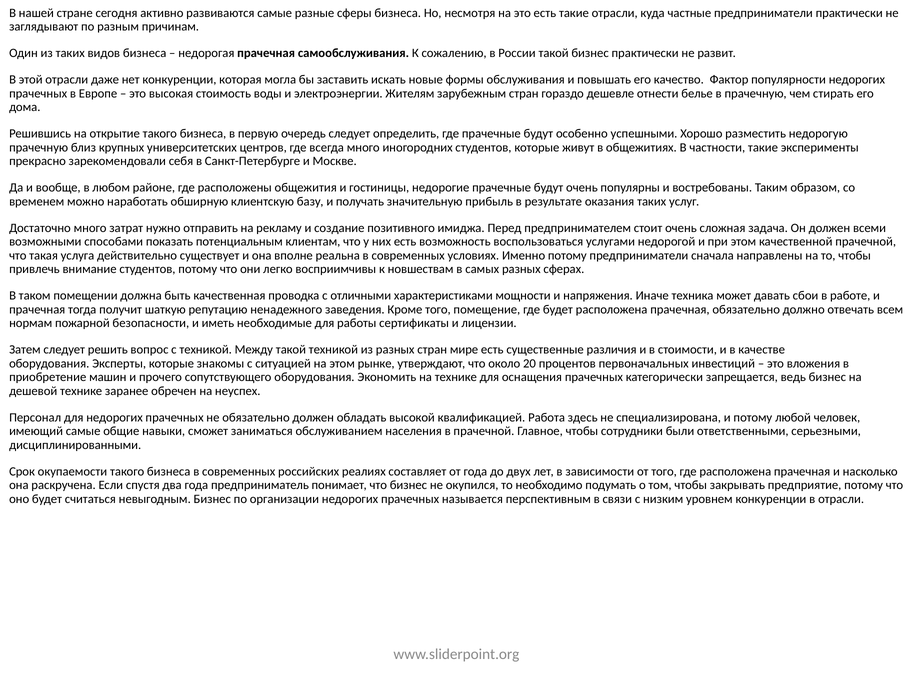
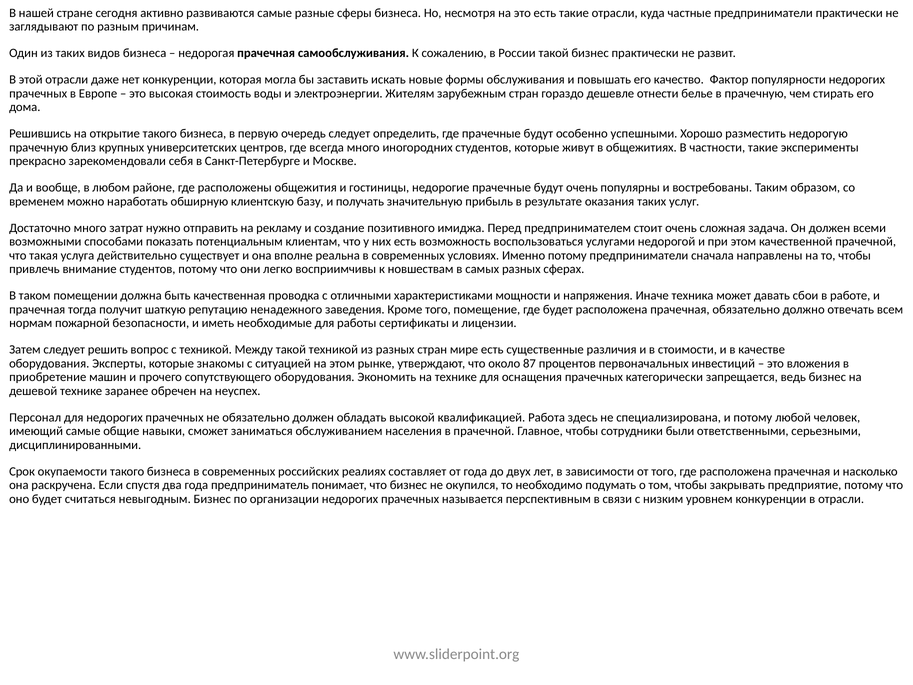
20: 20 -> 87 (529, 363)
